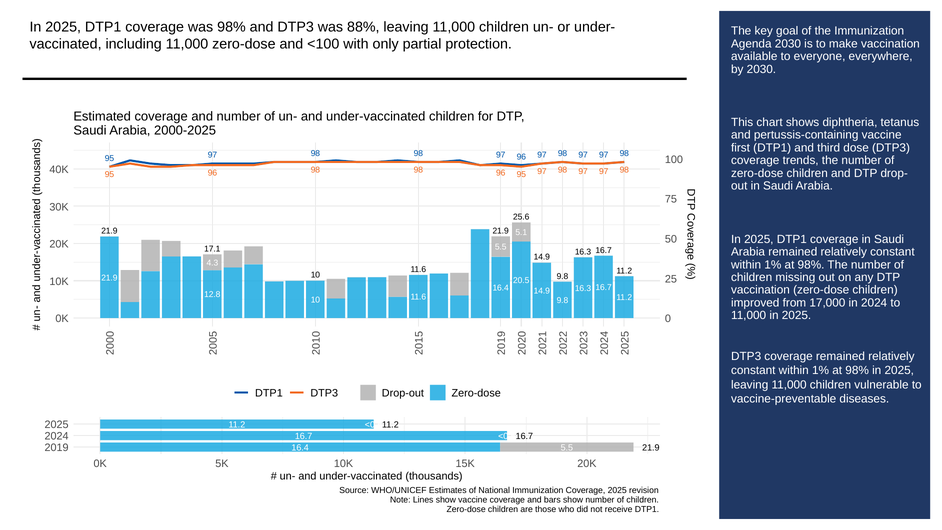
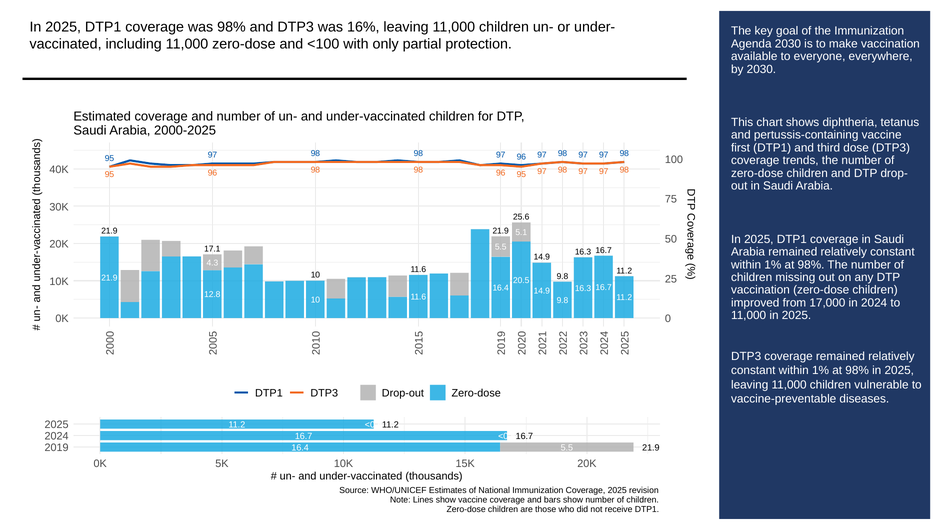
88%: 88% -> 16% (363, 27)
